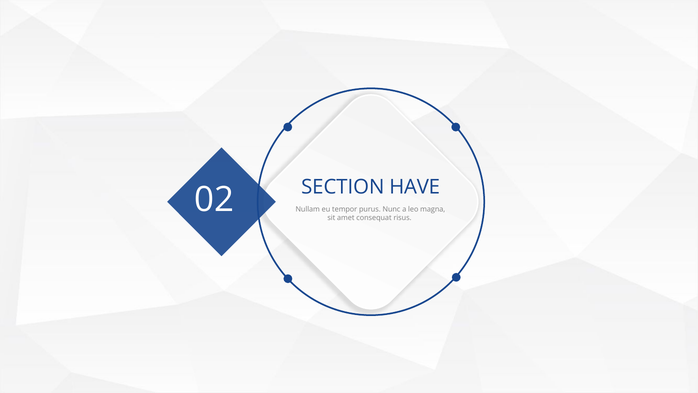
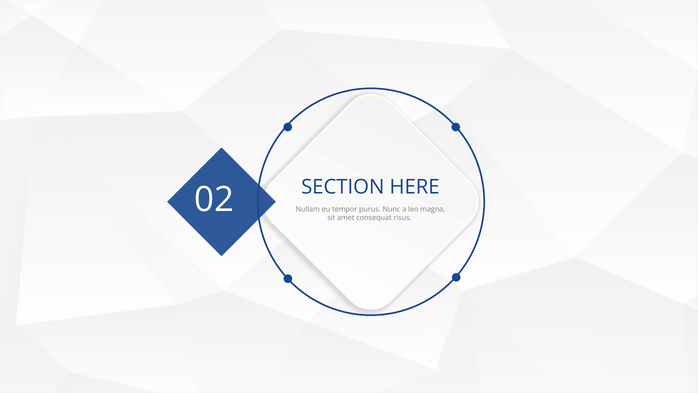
HAVE: HAVE -> HERE (415, 187)
